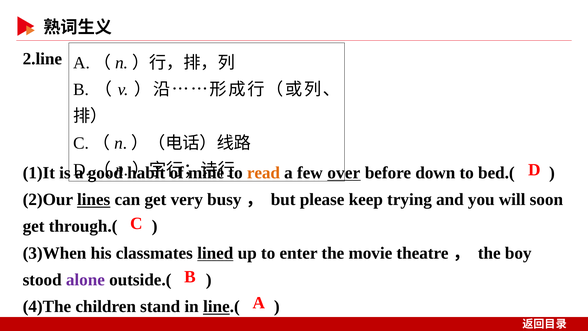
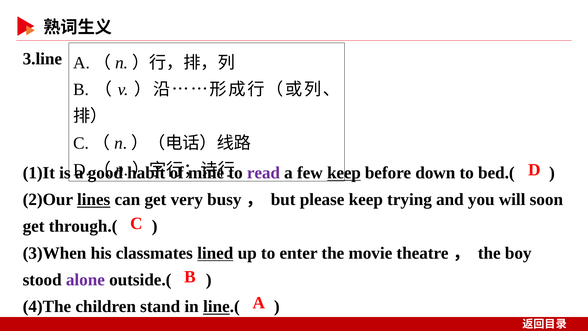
2.line: 2.line -> 3.line (42, 59)
read colour: orange -> purple (263, 173)
few over: over -> keep (344, 173)
